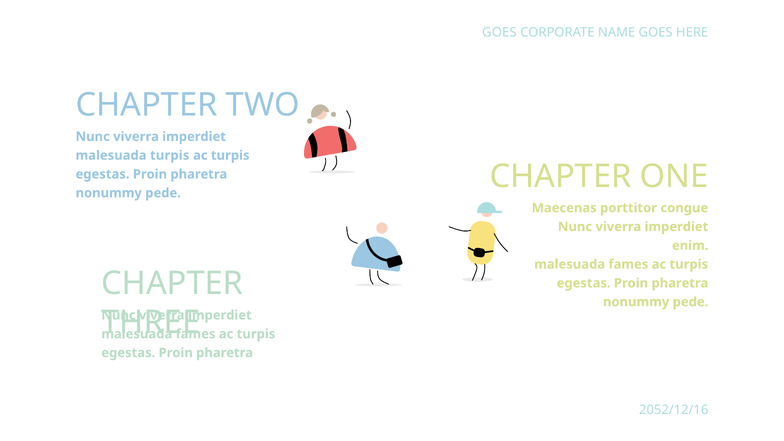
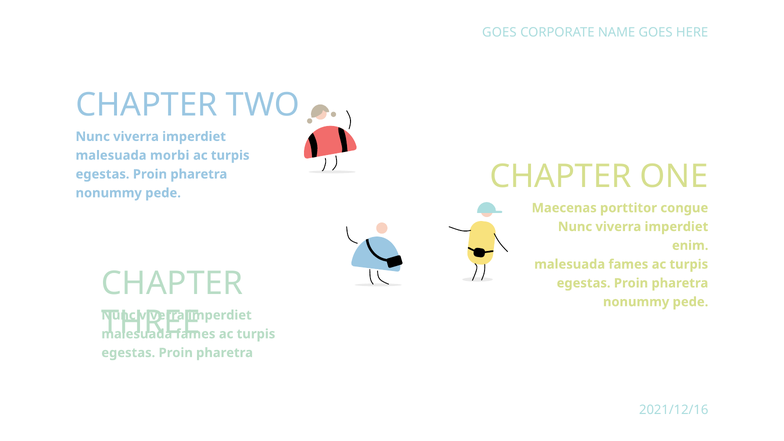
malesuada turpis: turpis -> morbi (170, 155)
2052/12/16: 2052/12/16 -> 2021/12/16 (674, 410)
